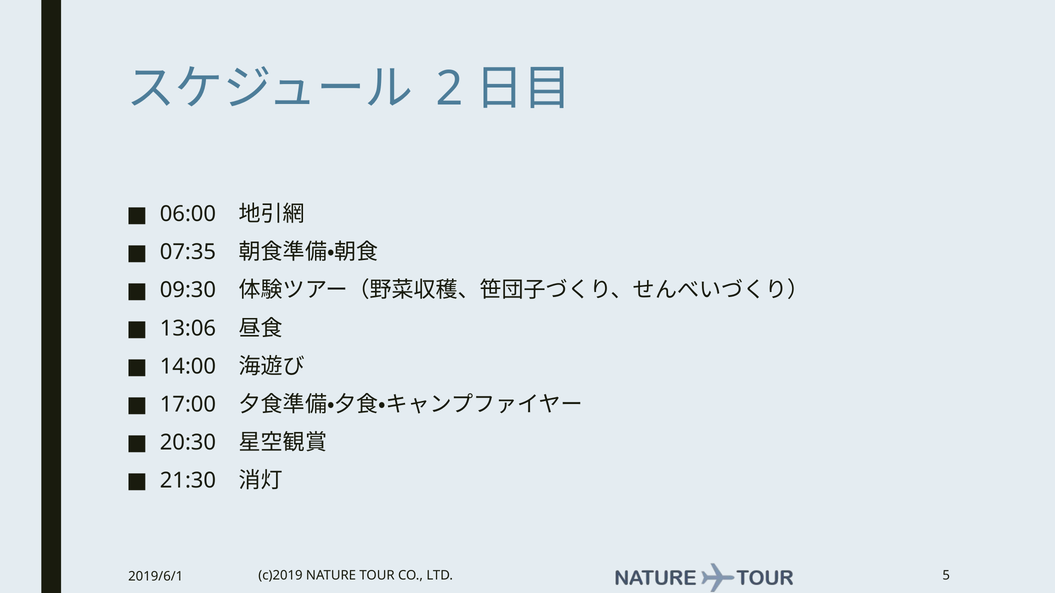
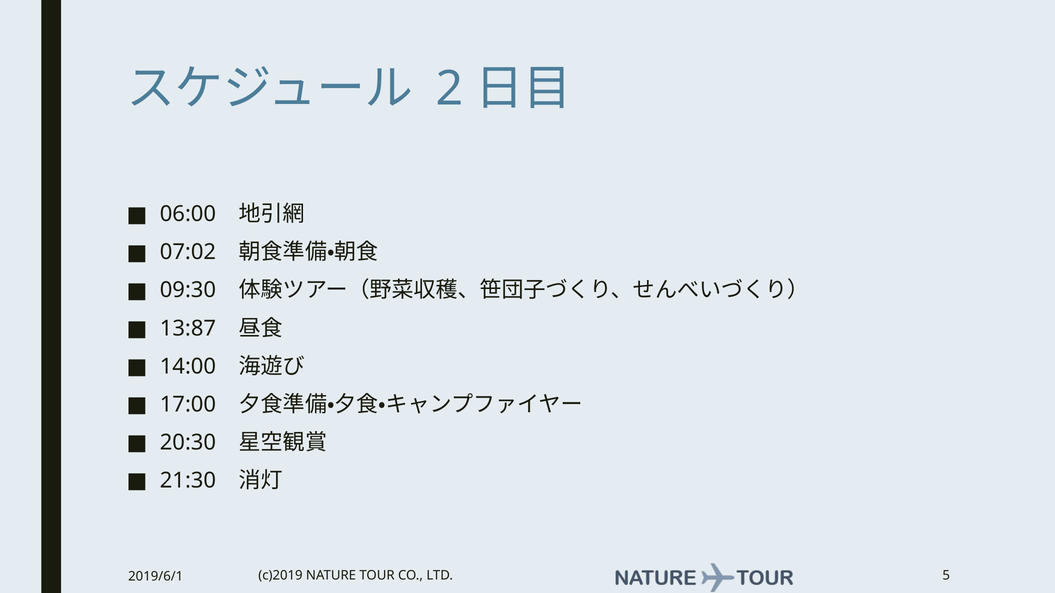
07:35: 07:35 -> 07:02 (188, 252)
13:06: 13:06 -> 13:87 (188, 328)
